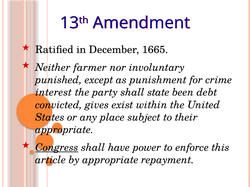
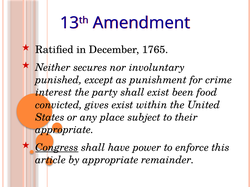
1665: 1665 -> 1765 (155, 50)
farmer: farmer -> secures (90, 68)
shall state: state -> exist (158, 93)
debt: debt -> food (207, 93)
repayment: repayment -> remainder (168, 160)
